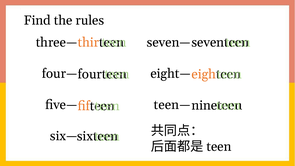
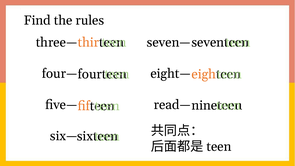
teen—: teen— -> read— (172, 105)
